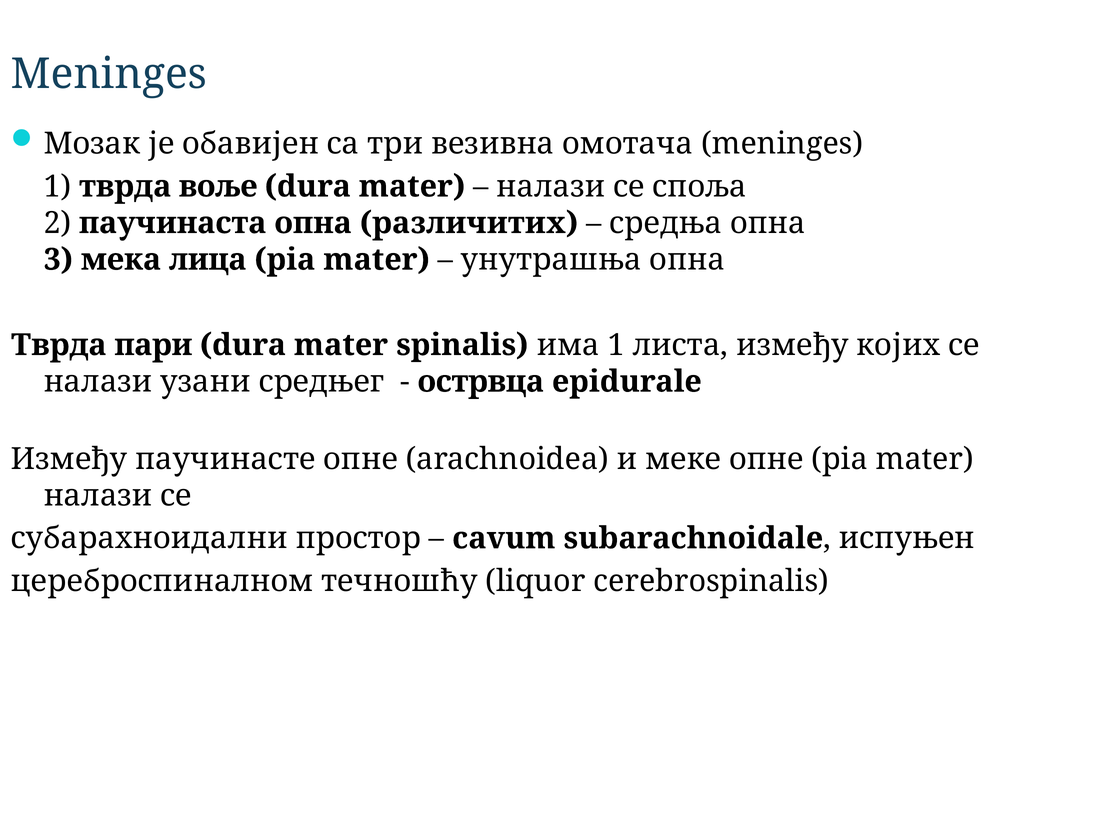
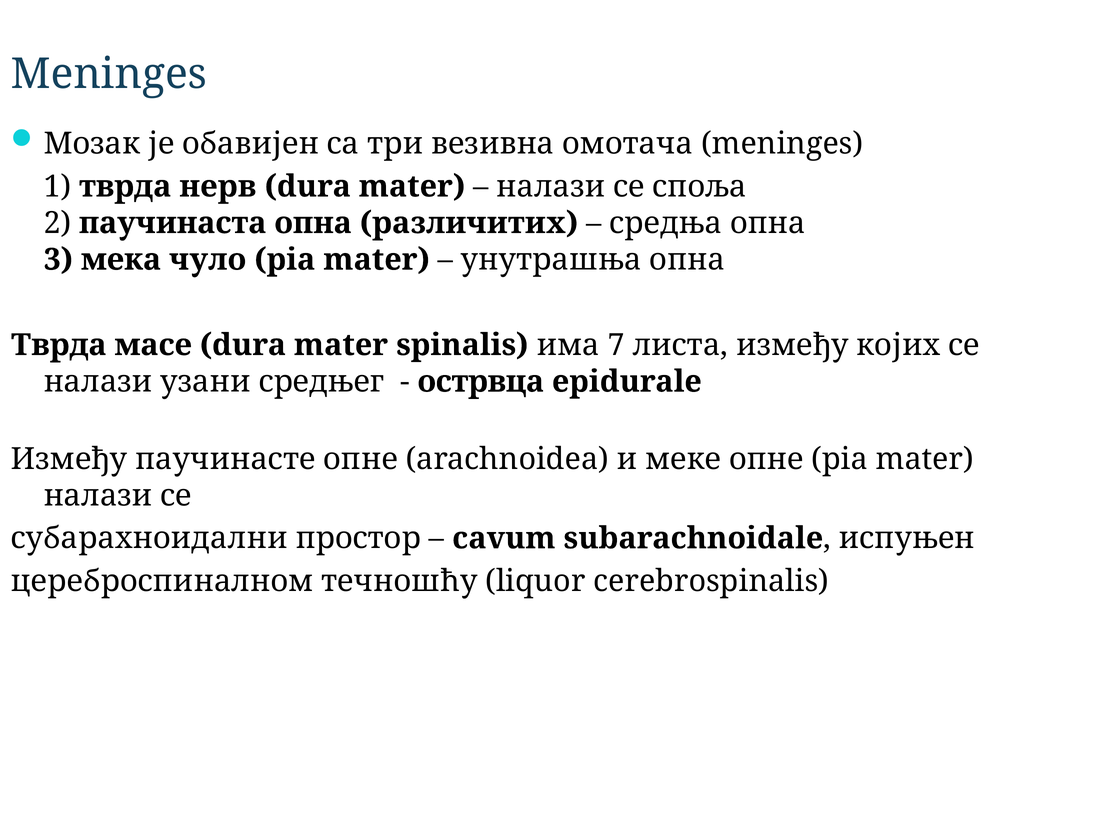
воље: воље -> нерв (218, 187)
лица: лица -> чуло (208, 260)
пари: пари -> масе (153, 345)
има 1: 1 -> 7 (616, 345)
